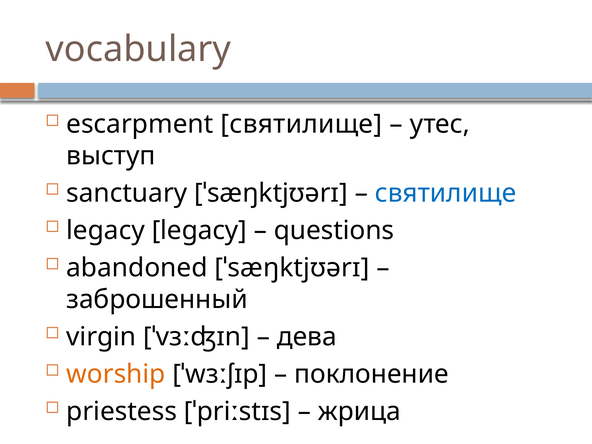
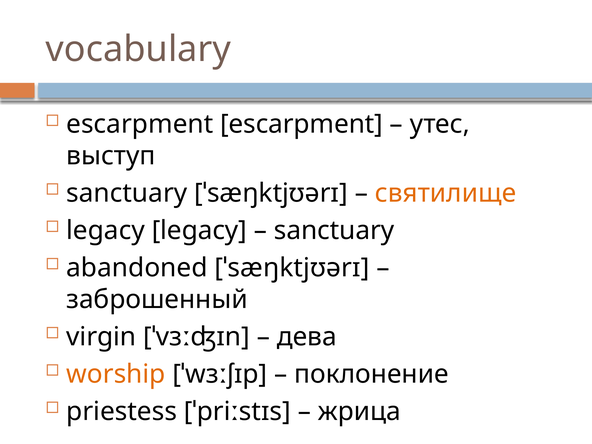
escarpment святилище: святилище -> escarpment (302, 124)
святилище colour: blue -> orange (445, 193)
questions: questions -> sanctuary (334, 230)
